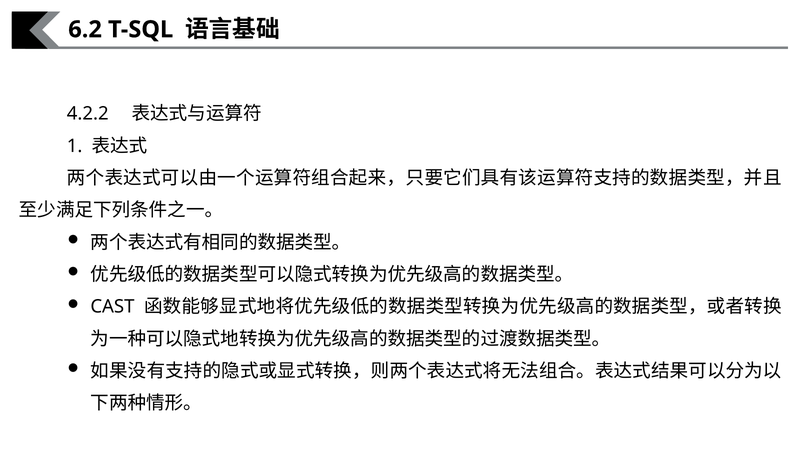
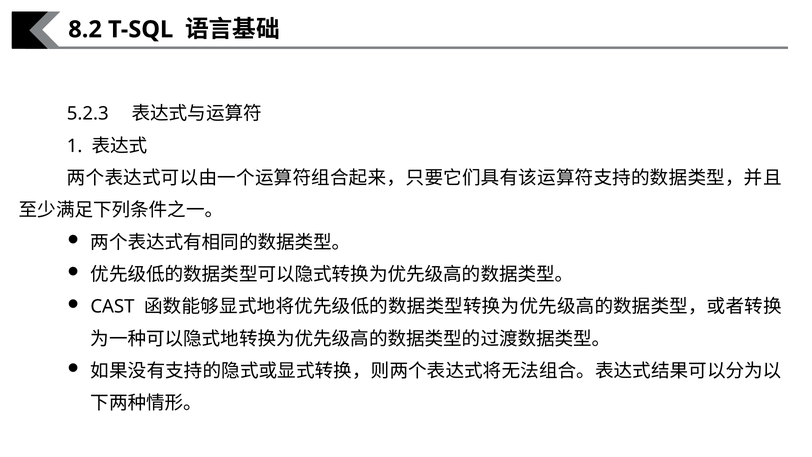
6.2: 6.2 -> 8.2 (85, 29)
4.2.2: 4.2.2 -> 5.2.3 (88, 114)
